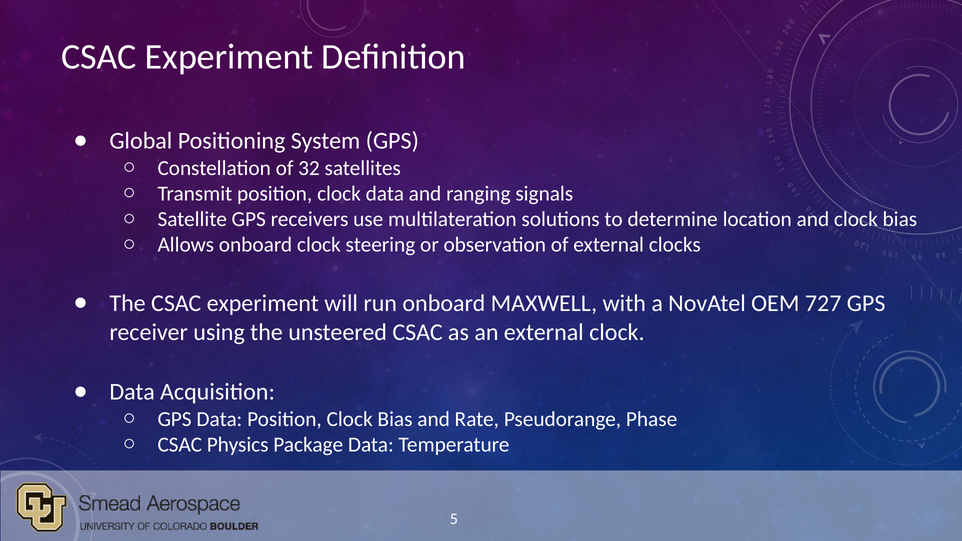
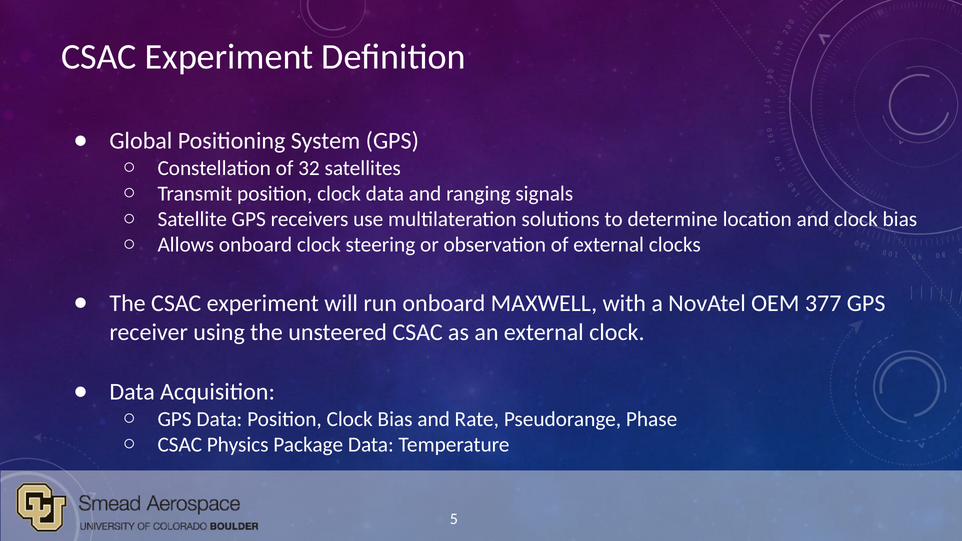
727: 727 -> 377 (823, 303)
